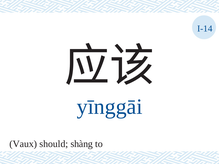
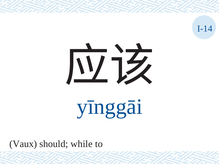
shàng: shàng -> while (82, 144)
